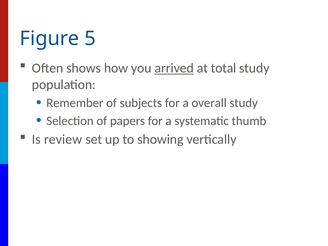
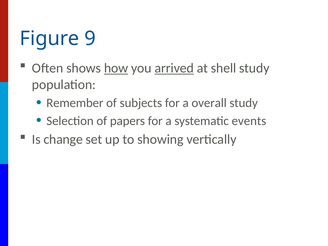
5: 5 -> 9 (90, 39)
how underline: none -> present (116, 68)
total: total -> shell (224, 68)
thumb: thumb -> events (249, 121)
review: review -> change (63, 139)
